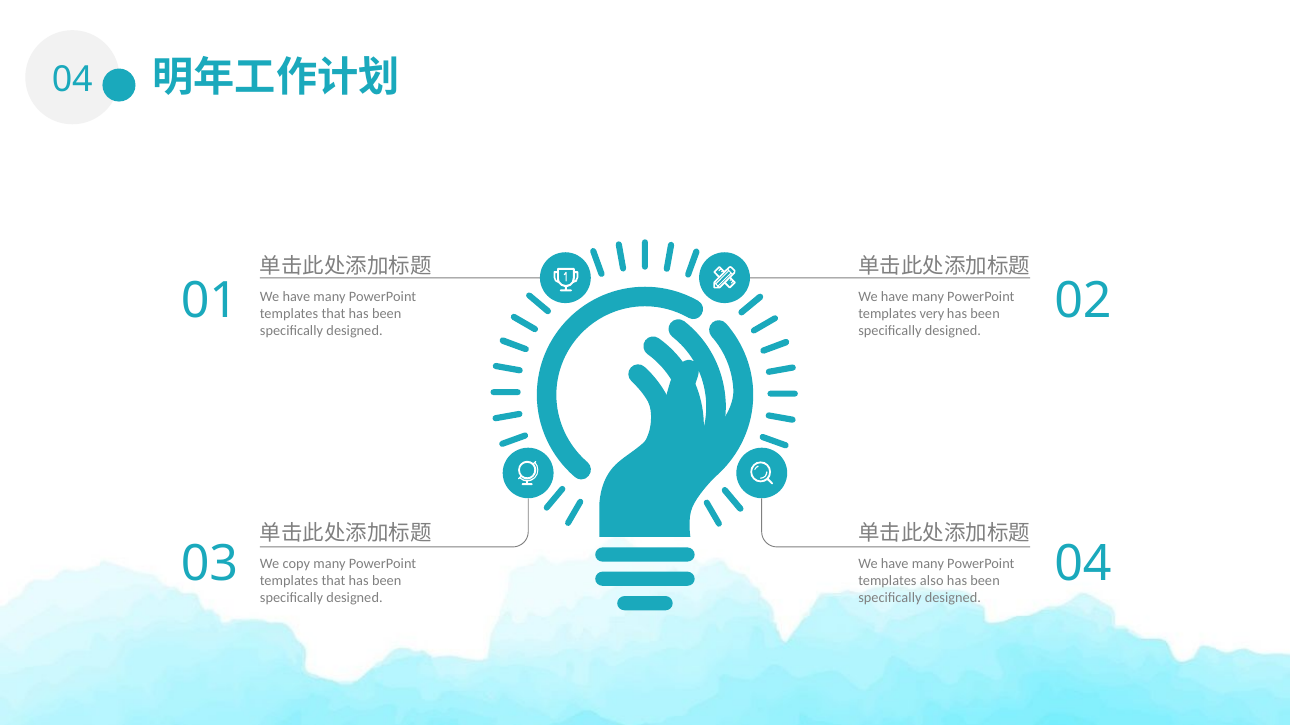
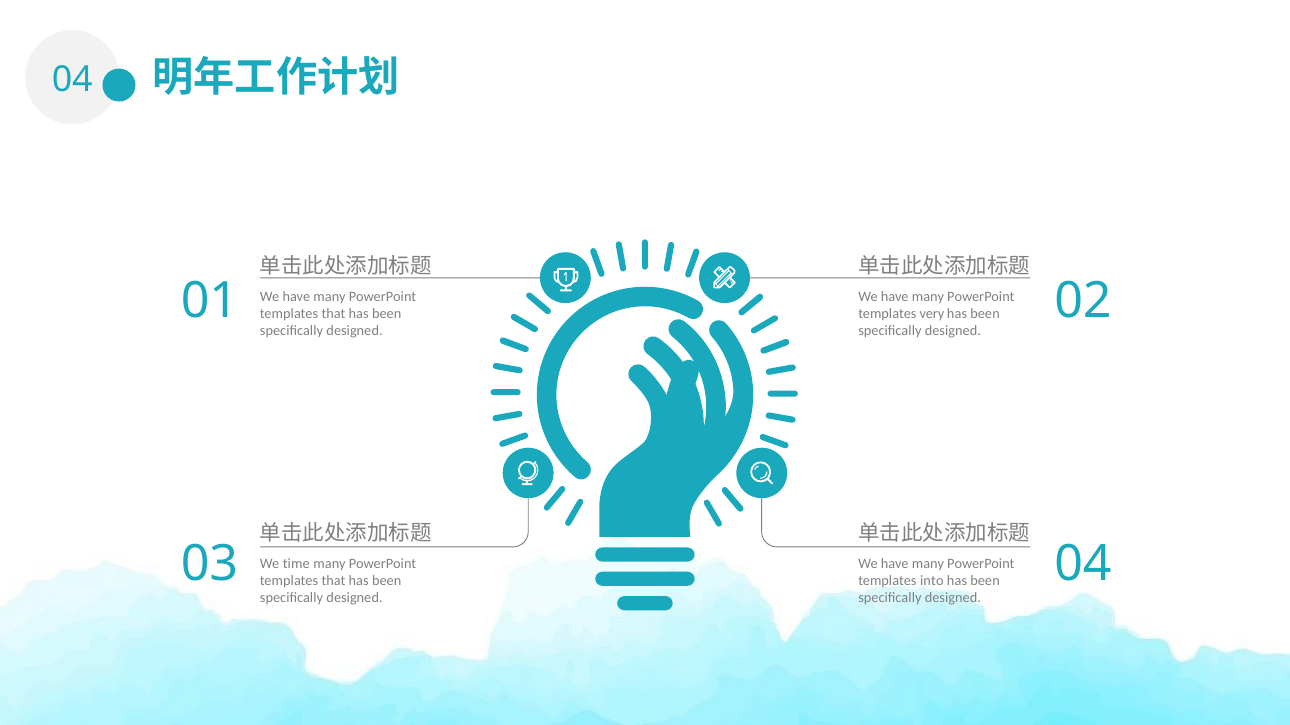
copy: copy -> time (296, 564)
also: also -> into (932, 581)
